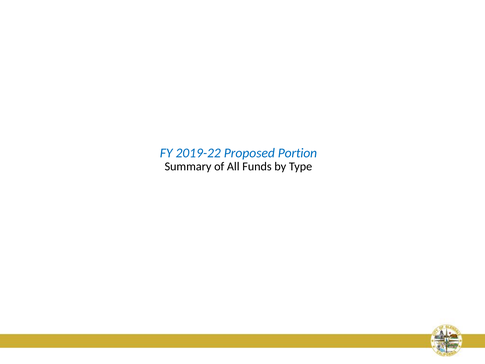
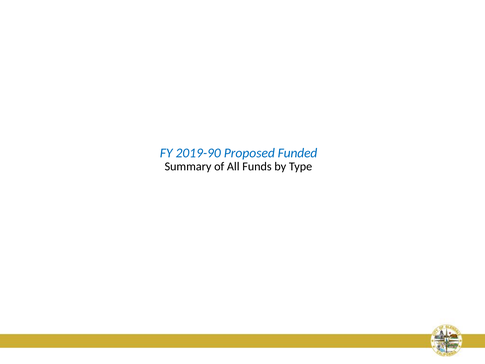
2019-22: 2019-22 -> 2019-90 (198, 153)
Portion: Portion -> Funded (297, 153)
